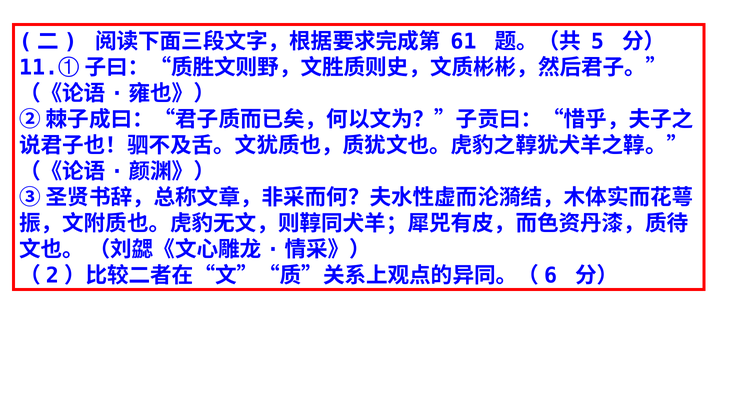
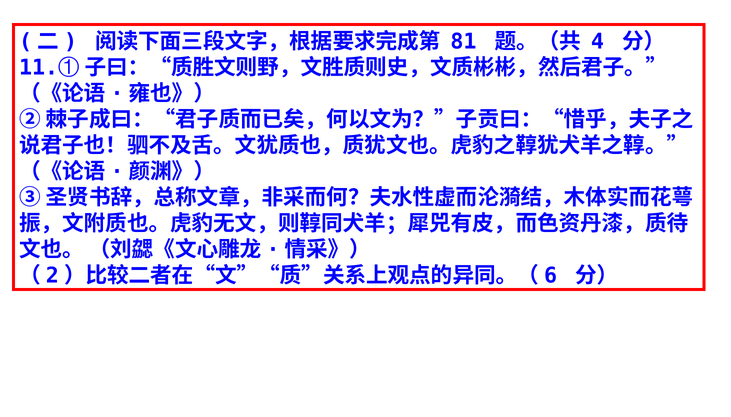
61: 61 -> 81 (464, 42)
5: 5 -> 4 (597, 42)
